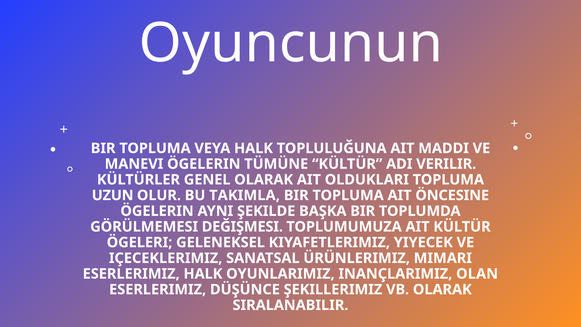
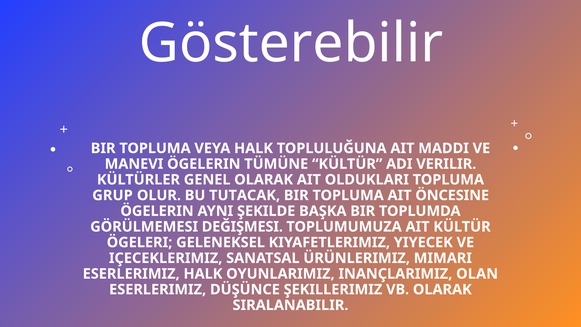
Oyuncunun: Oyuncunun -> Gösterebilir (291, 43)
UZUN: UZUN -> GRUP (112, 195)
TAKIMLA: TAKIMLA -> TUTACAK (245, 195)
